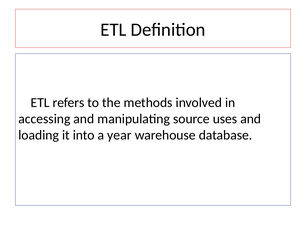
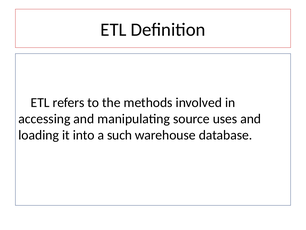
year: year -> such (120, 135)
